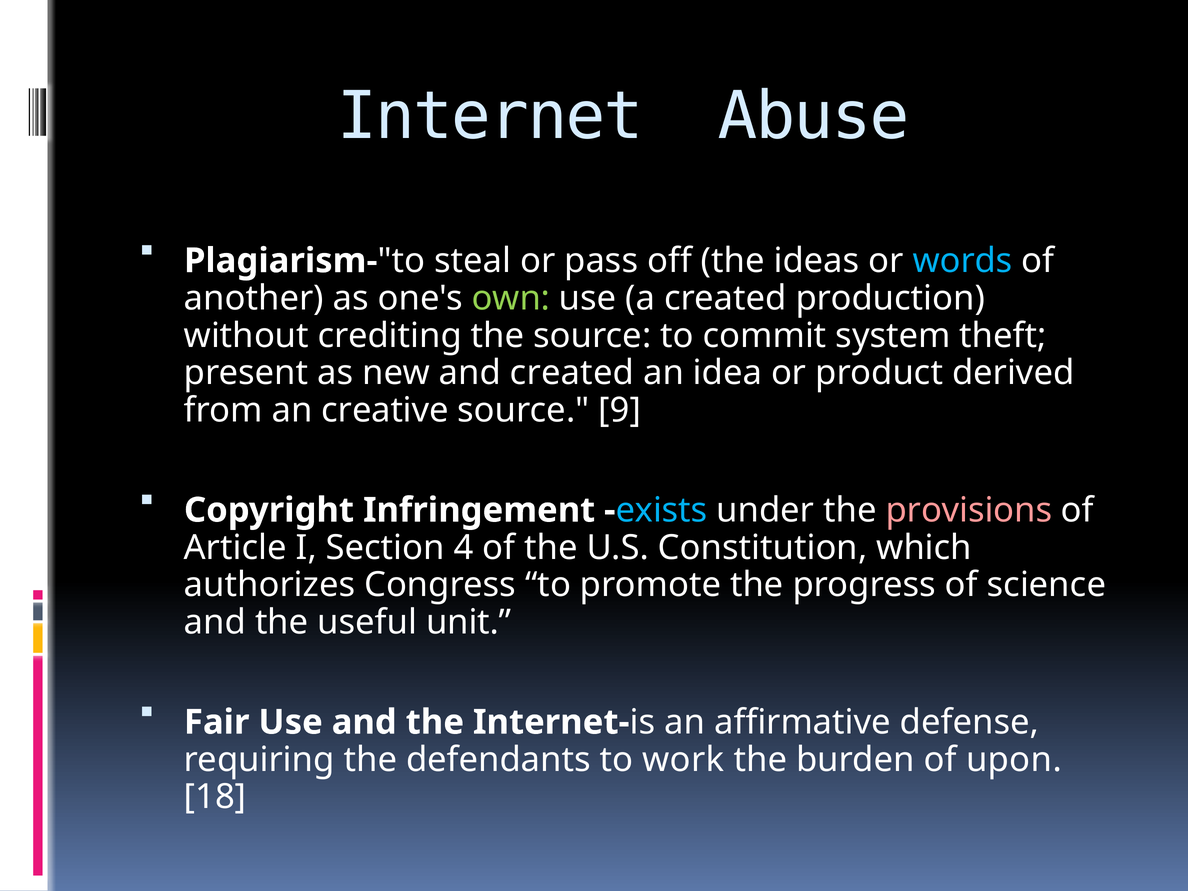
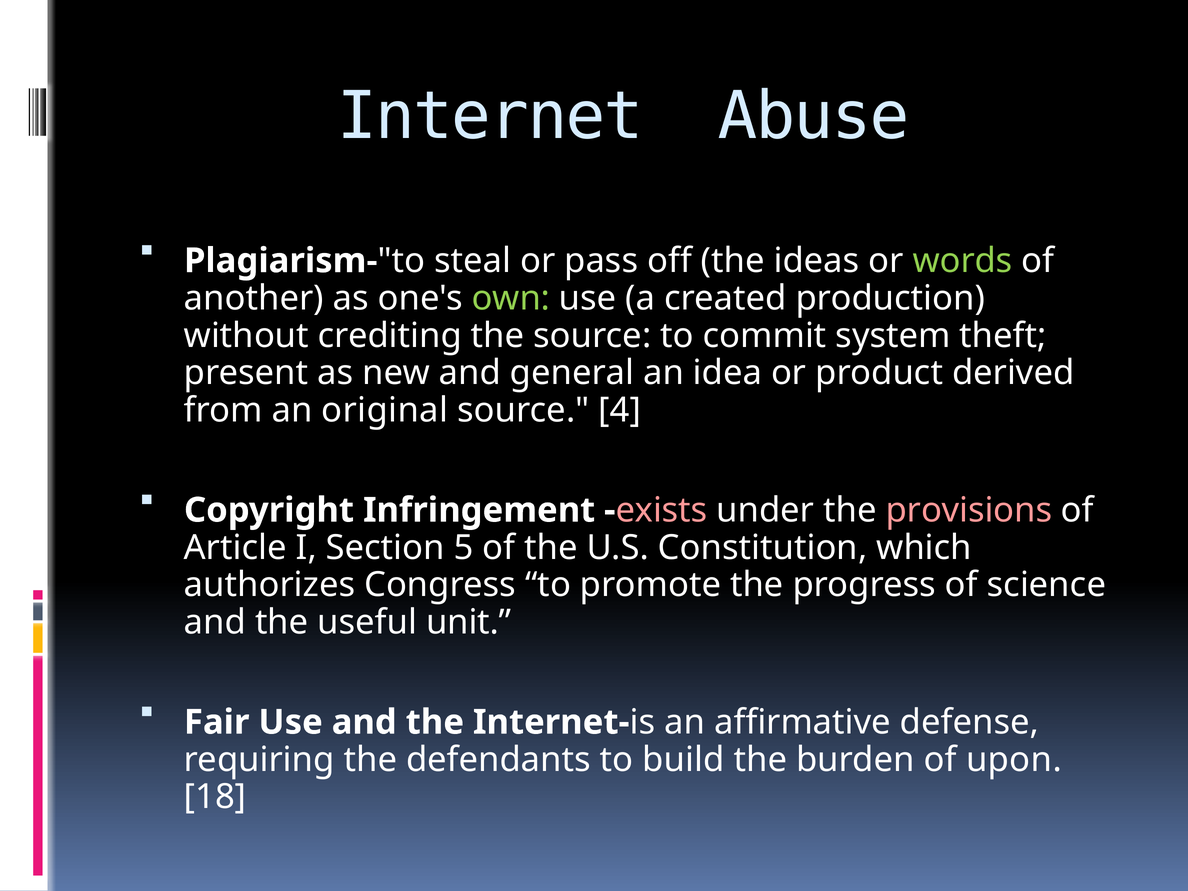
words colour: light blue -> light green (963, 261)
and created: created -> general (572, 373)
creative: creative -> original (385, 410)
9: 9 -> 4 (620, 410)
exists colour: light blue -> pink (661, 510)
4: 4 -> 5 (464, 548)
work: work -> build (684, 760)
